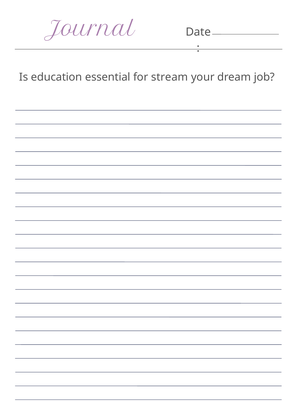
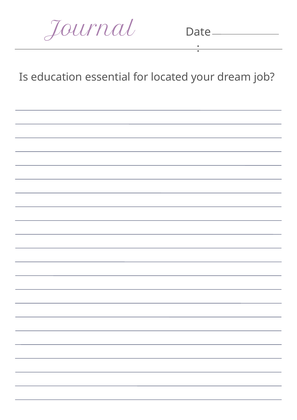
stream: stream -> located (170, 77)
